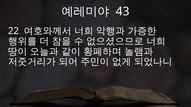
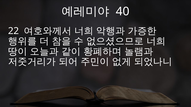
43: 43 -> 40 (123, 12)
